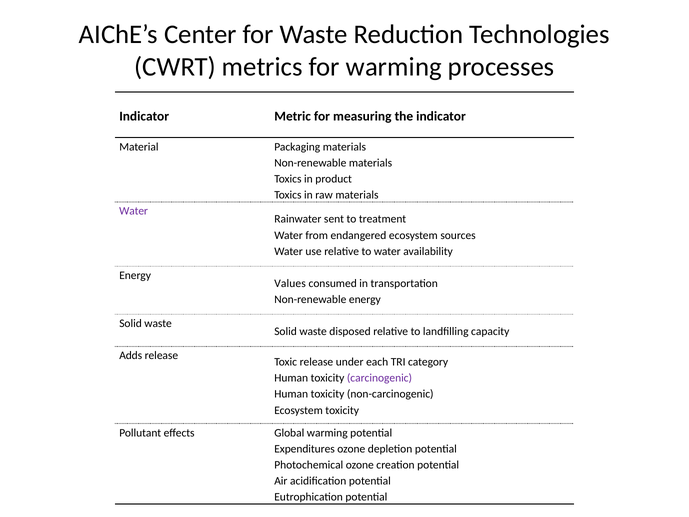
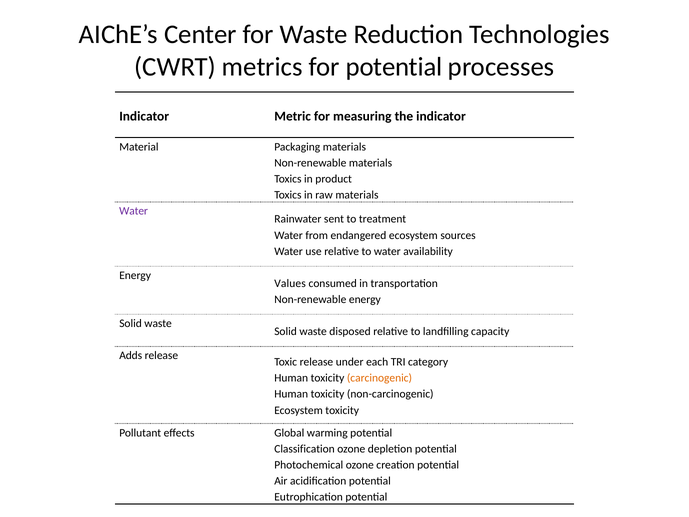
for warming: warming -> potential (394, 67)
carcinogenic colour: purple -> orange (379, 378)
Expenditures: Expenditures -> Classification (305, 449)
